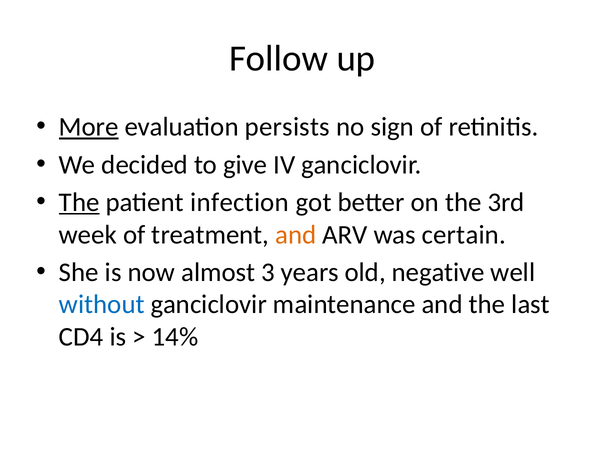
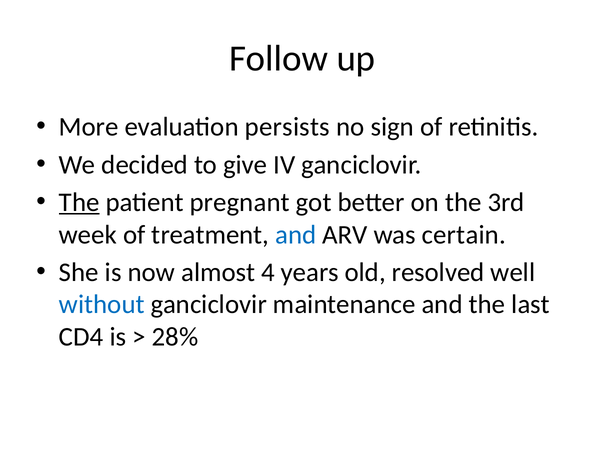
More underline: present -> none (89, 127)
infection: infection -> pregnant (240, 202)
and colour: orange -> blue (296, 235)
3: 3 -> 4 (268, 272)
negative: negative -> resolved (438, 272)
14%: 14% -> 28% (175, 337)
